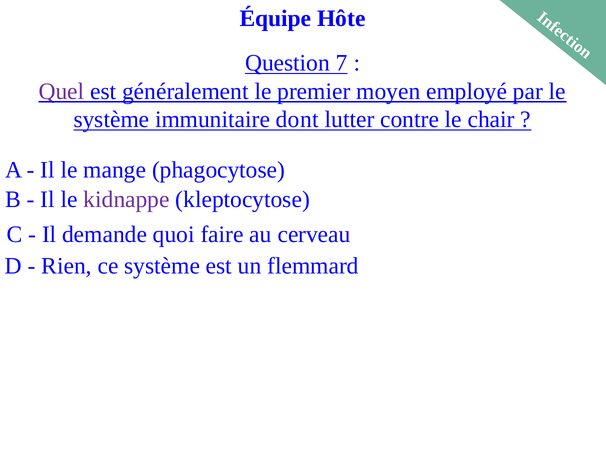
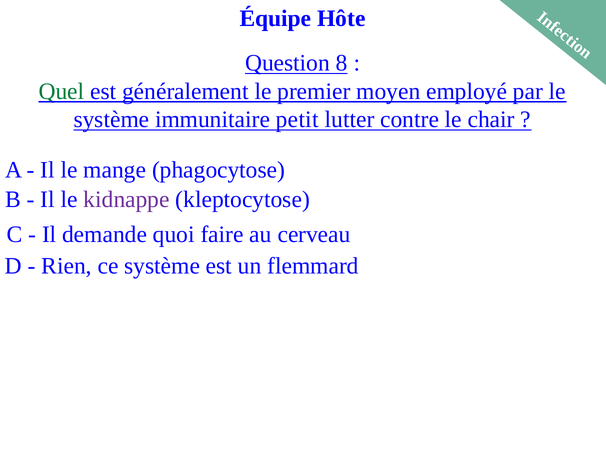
7: 7 -> 8 (342, 63)
Quel colour: purple -> green (61, 91)
dont: dont -> petit (297, 120)
